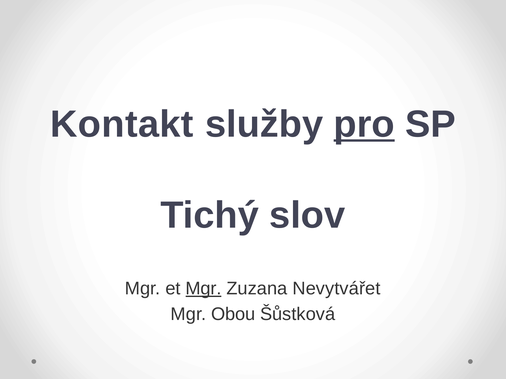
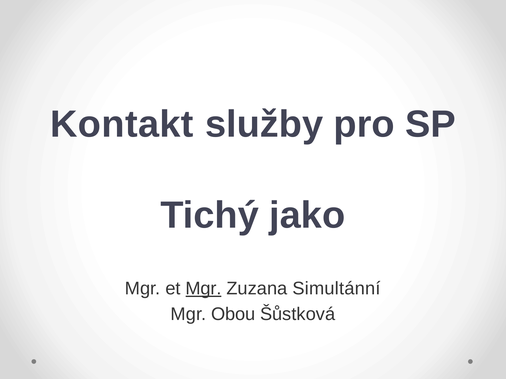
pro underline: present -> none (364, 124)
slov: slov -> jako (307, 216)
Nevytvářet: Nevytvářet -> Simultánní (336, 289)
